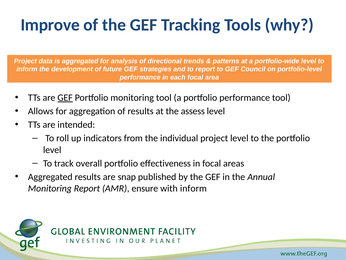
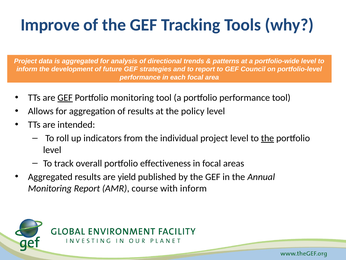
assess: assess -> policy (193, 111)
the underline: none -> present (268, 138)
snap: snap -> yield (127, 176)
ensure: ensure -> course (145, 188)
